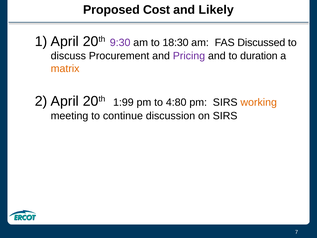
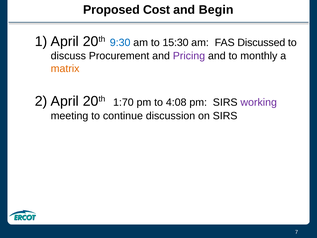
Likely: Likely -> Begin (216, 10)
9:30 colour: purple -> blue (120, 42)
18:30: 18:30 -> 15:30 (176, 42)
duration: duration -> monthly (259, 56)
1:99: 1:99 -> 1:70 (123, 102)
4:80: 4:80 -> 4:08 (176, 102)
working colour: orange -> purple (259, 102)
